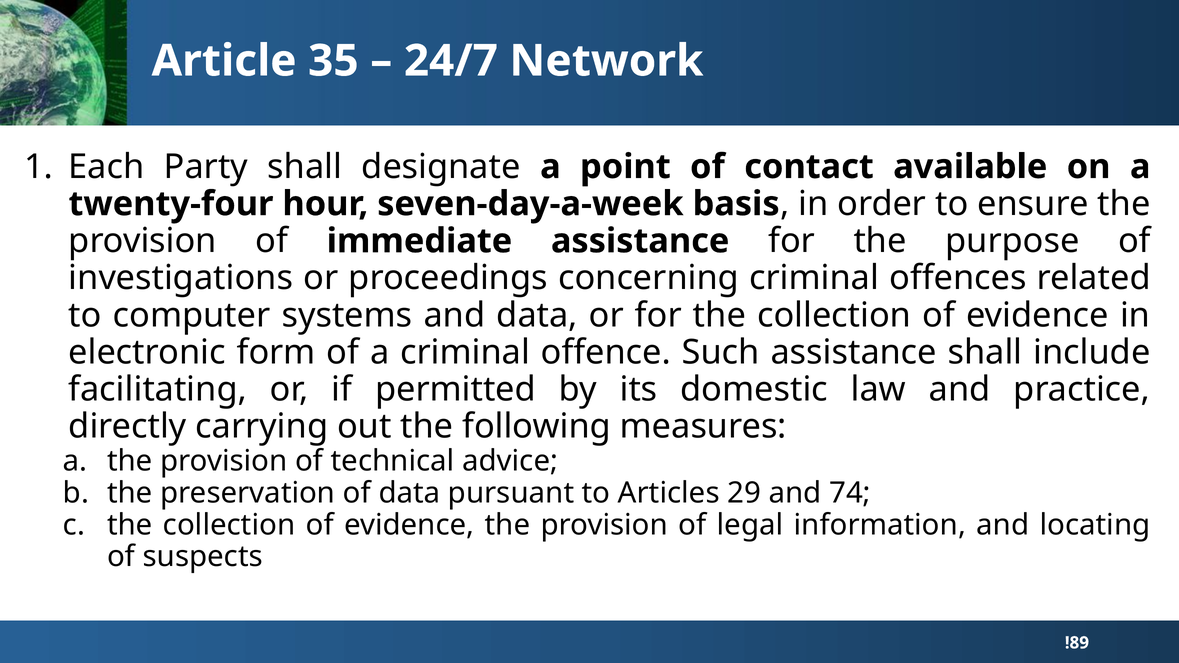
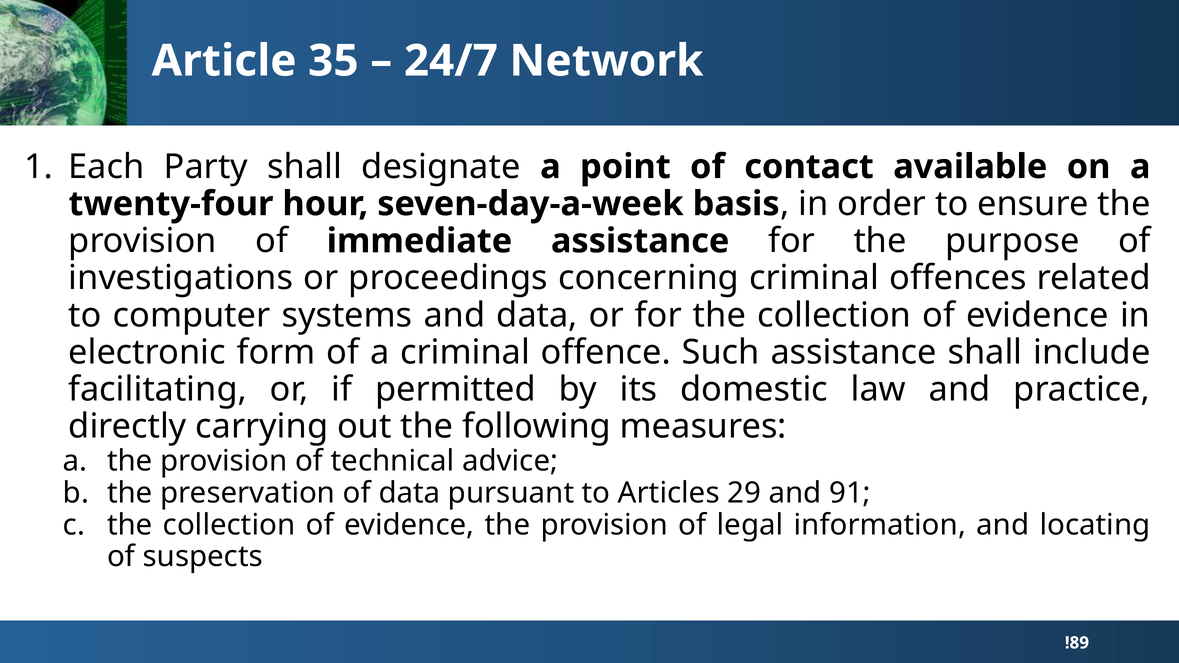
74: 74 -> 91 (850, 493)
